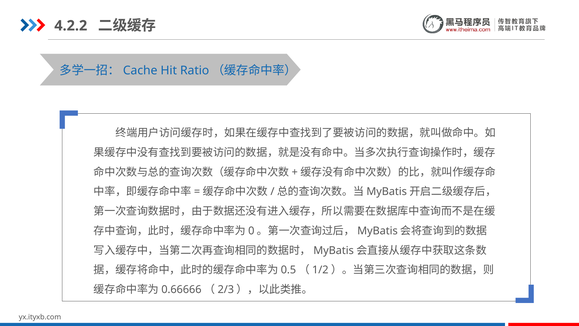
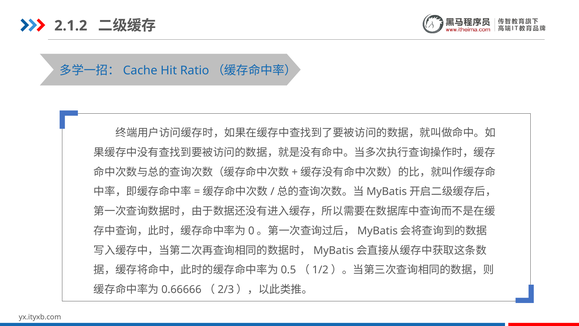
4.2.2: 4.2.2 -> 2.1.2 (71, 26)
